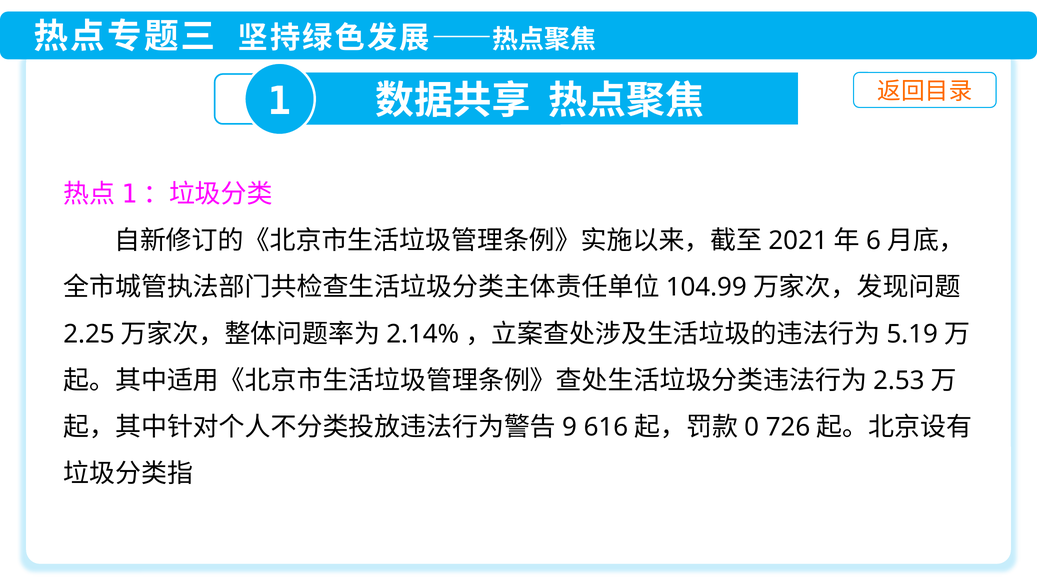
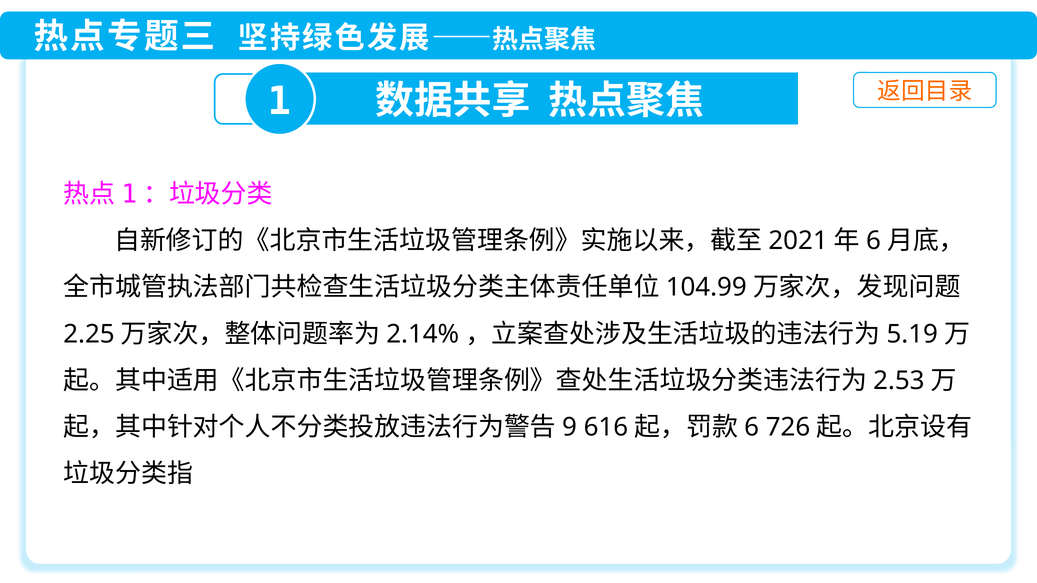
0: 0 -> 6 (752, 427)
